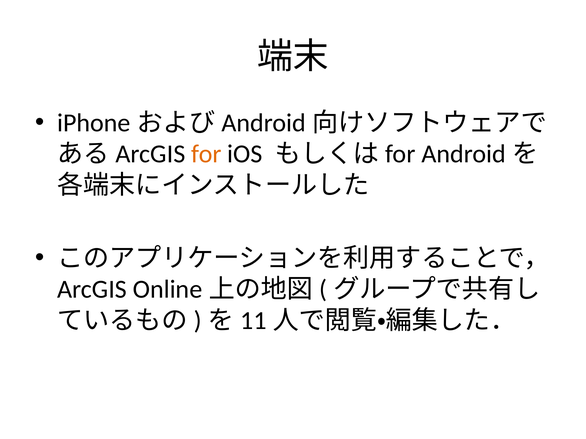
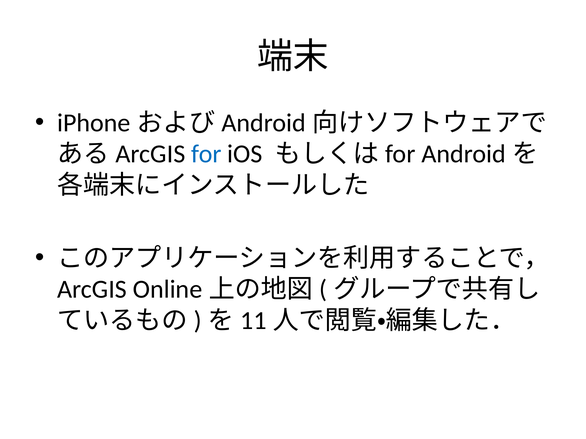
for colour: orange -> blue (206, 154)
